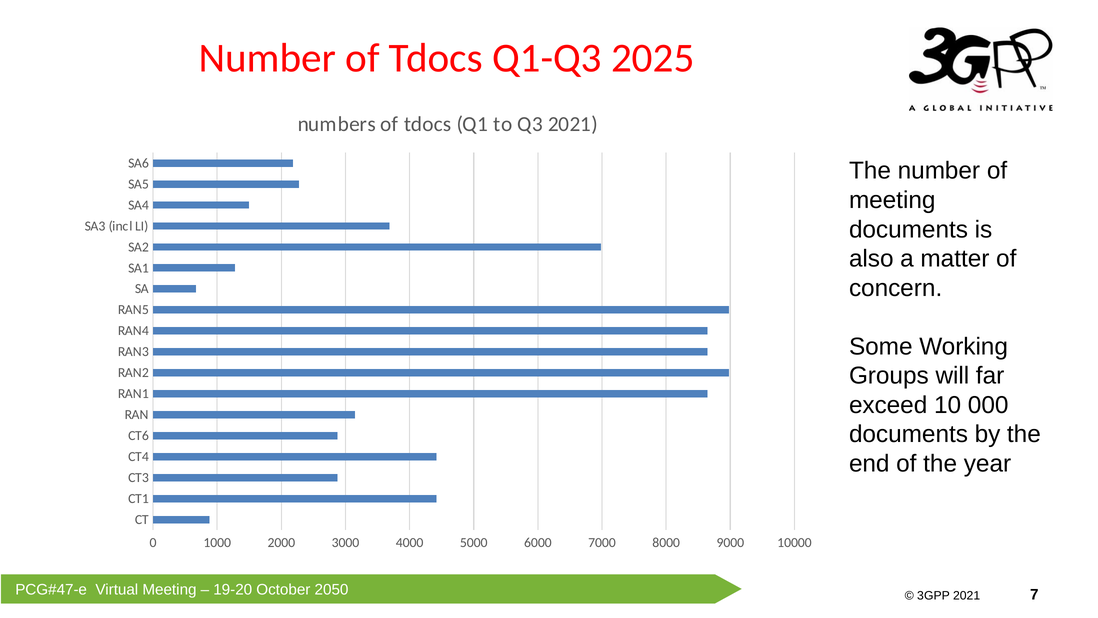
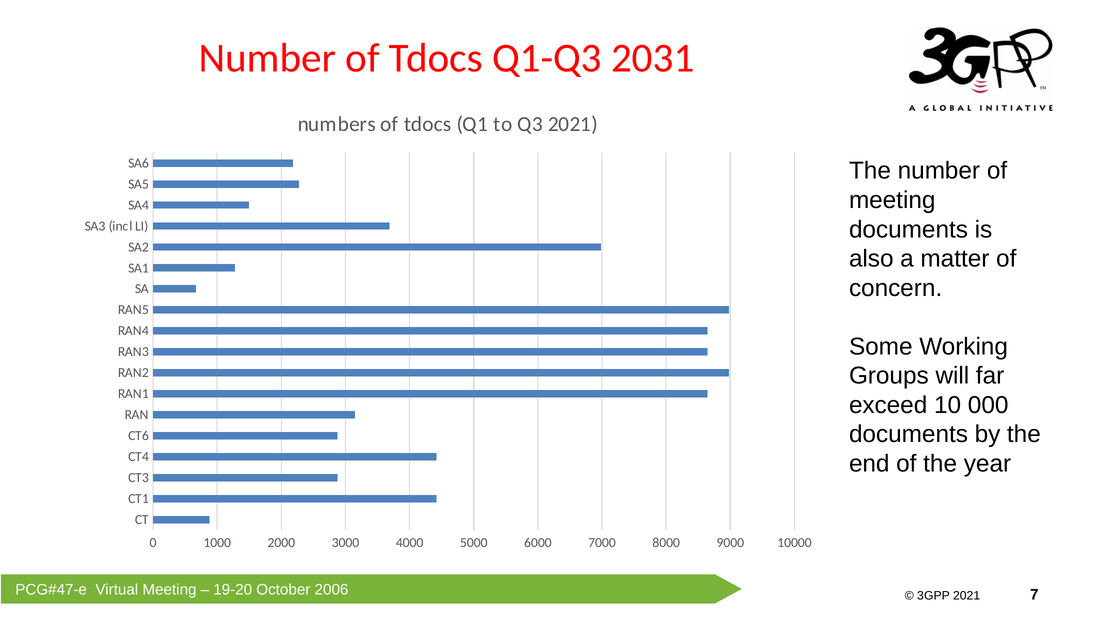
2025: 2025 -> 2031 (653, 58)
2050: 2050 -> 2006 (332, 589)
